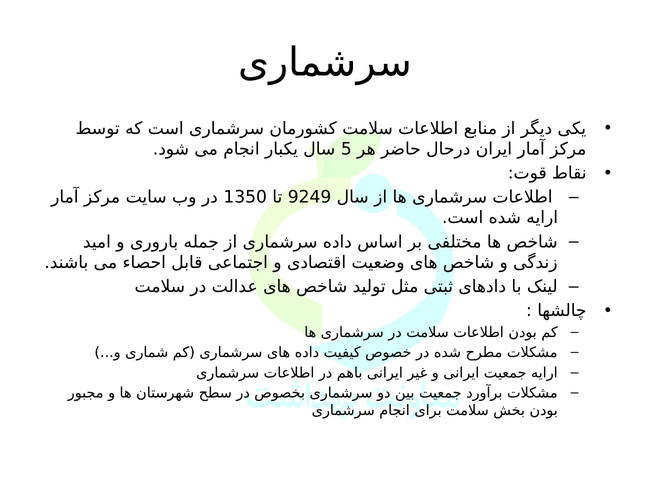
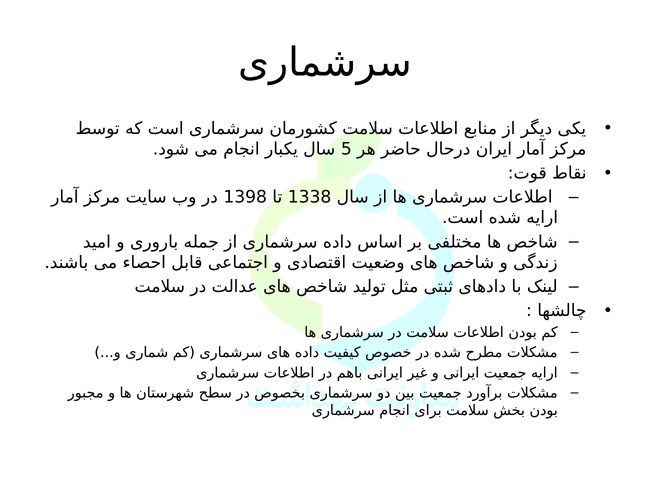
1350: 1350 -> 1398 (245, 197)
9249: 9249 -> 1338 (310, 197)
